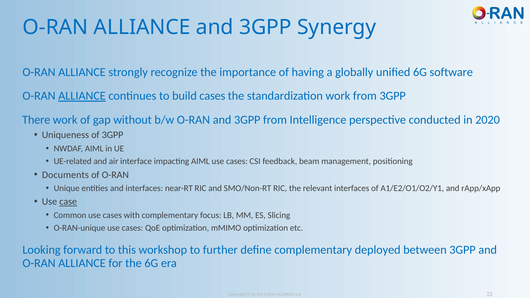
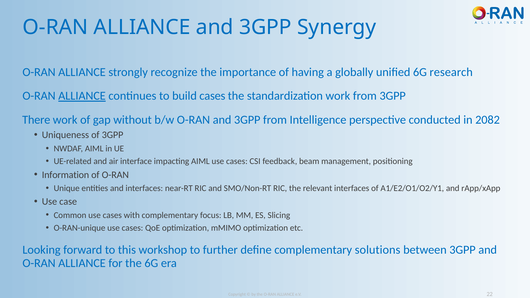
software: software -> research (451, 72)
2020: 2020 -> 2082 (488, 120)
Documents: Documents -> Information (65, 175)
case underline: present -> none (68, 202)
deployed: deployed -> solutions (378, 250)
